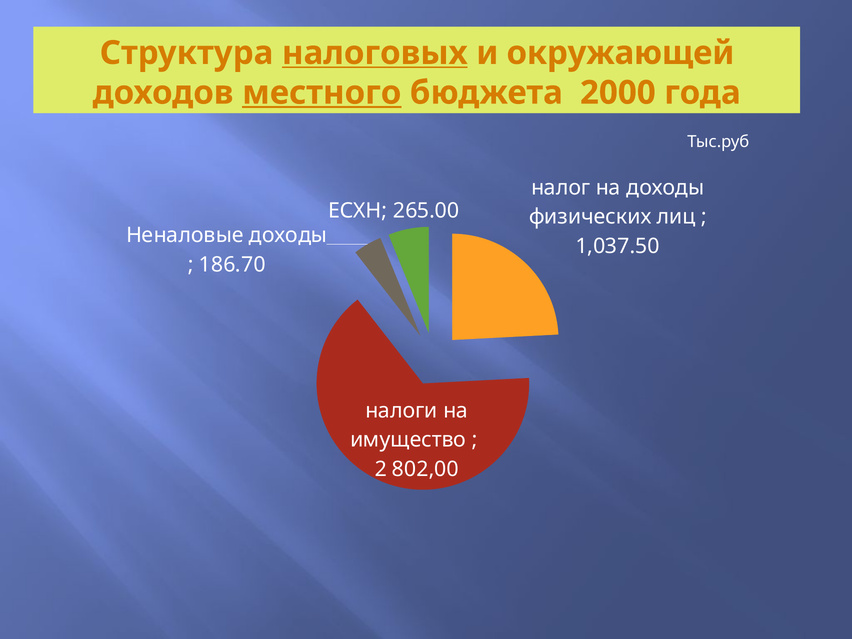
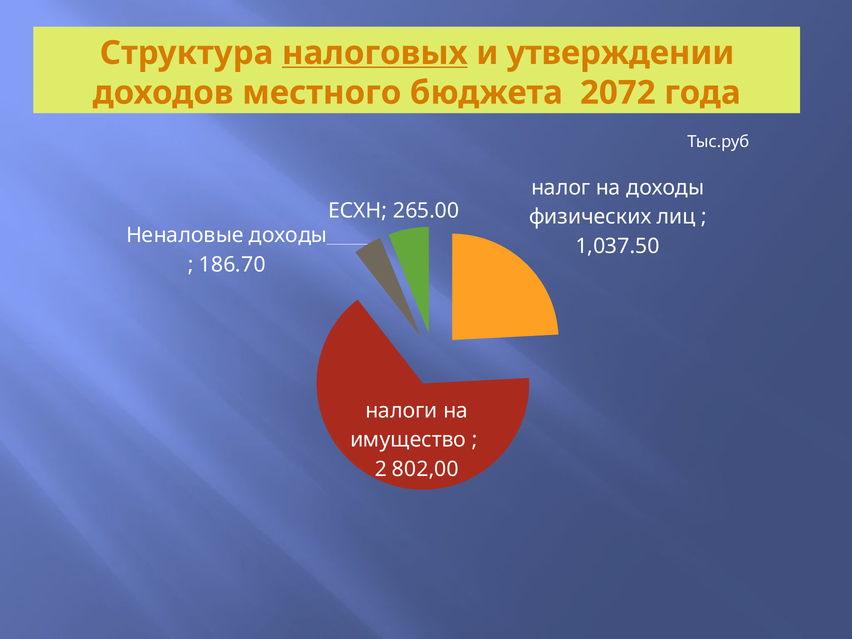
окружающей: окружающей -> утверждении (620, 53)
местного underline: present -> none (322, 93)
2000: 2000 -> 2072 (618, 93)
